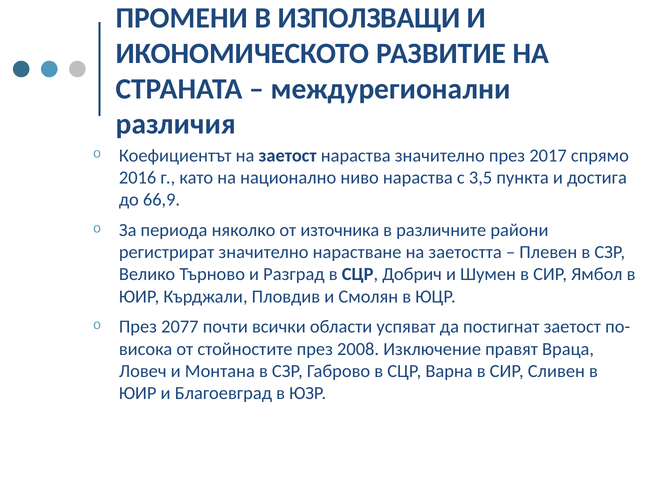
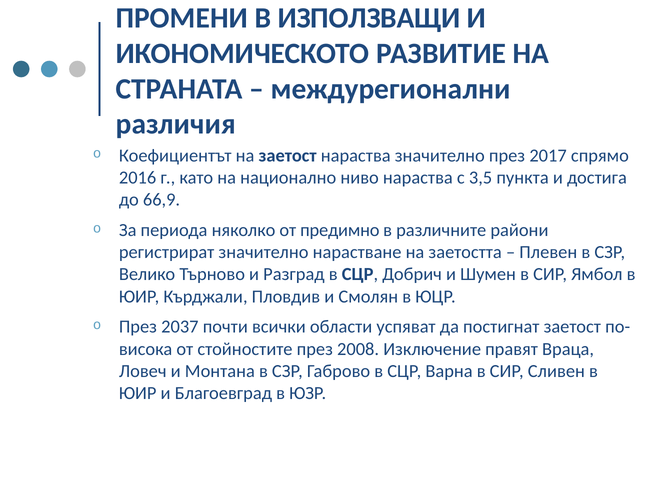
източника: източника -> предимно (340, 230)
2077: 2077 -> 2037 (180, 327)
